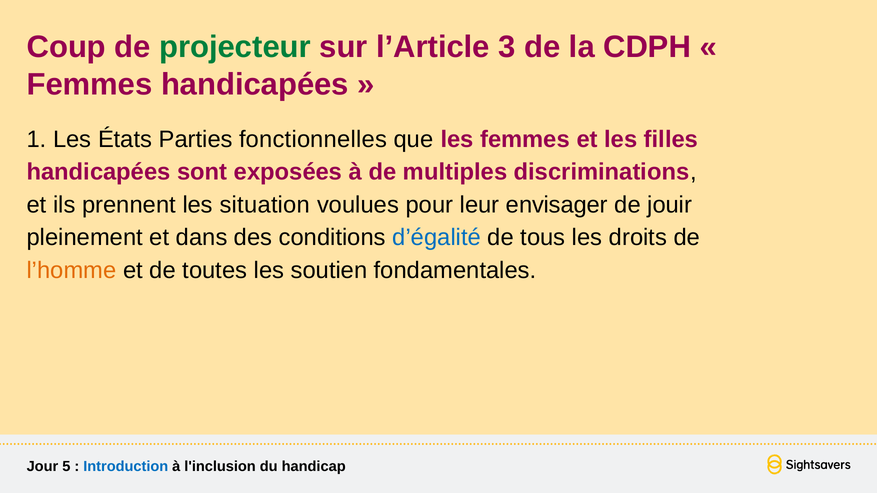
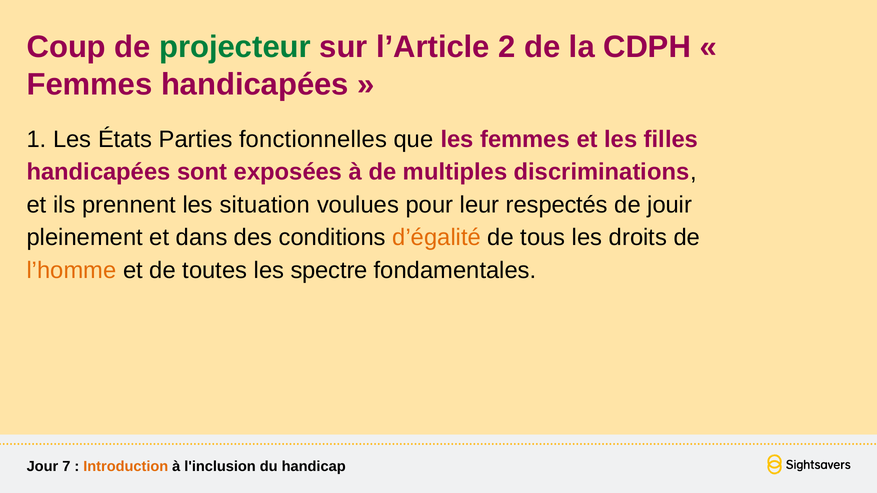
3: 3 -> 2 (507, 47)
envisager: envisager -> respectés (557, 205)
d’égalité colour: blue -> orange (437, 238)
soutien: soutien -> spectre (329, 270)
5: 5 -> 7 (66, 467)
Introduction colour: blue -> orange (126, 467)
